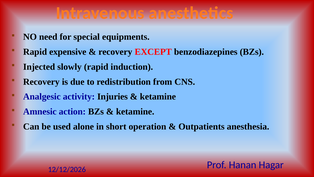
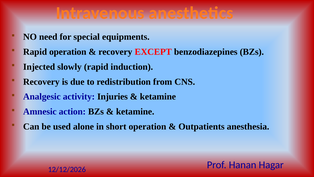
Rapid expensive: expensive -> operation (68, 52)
